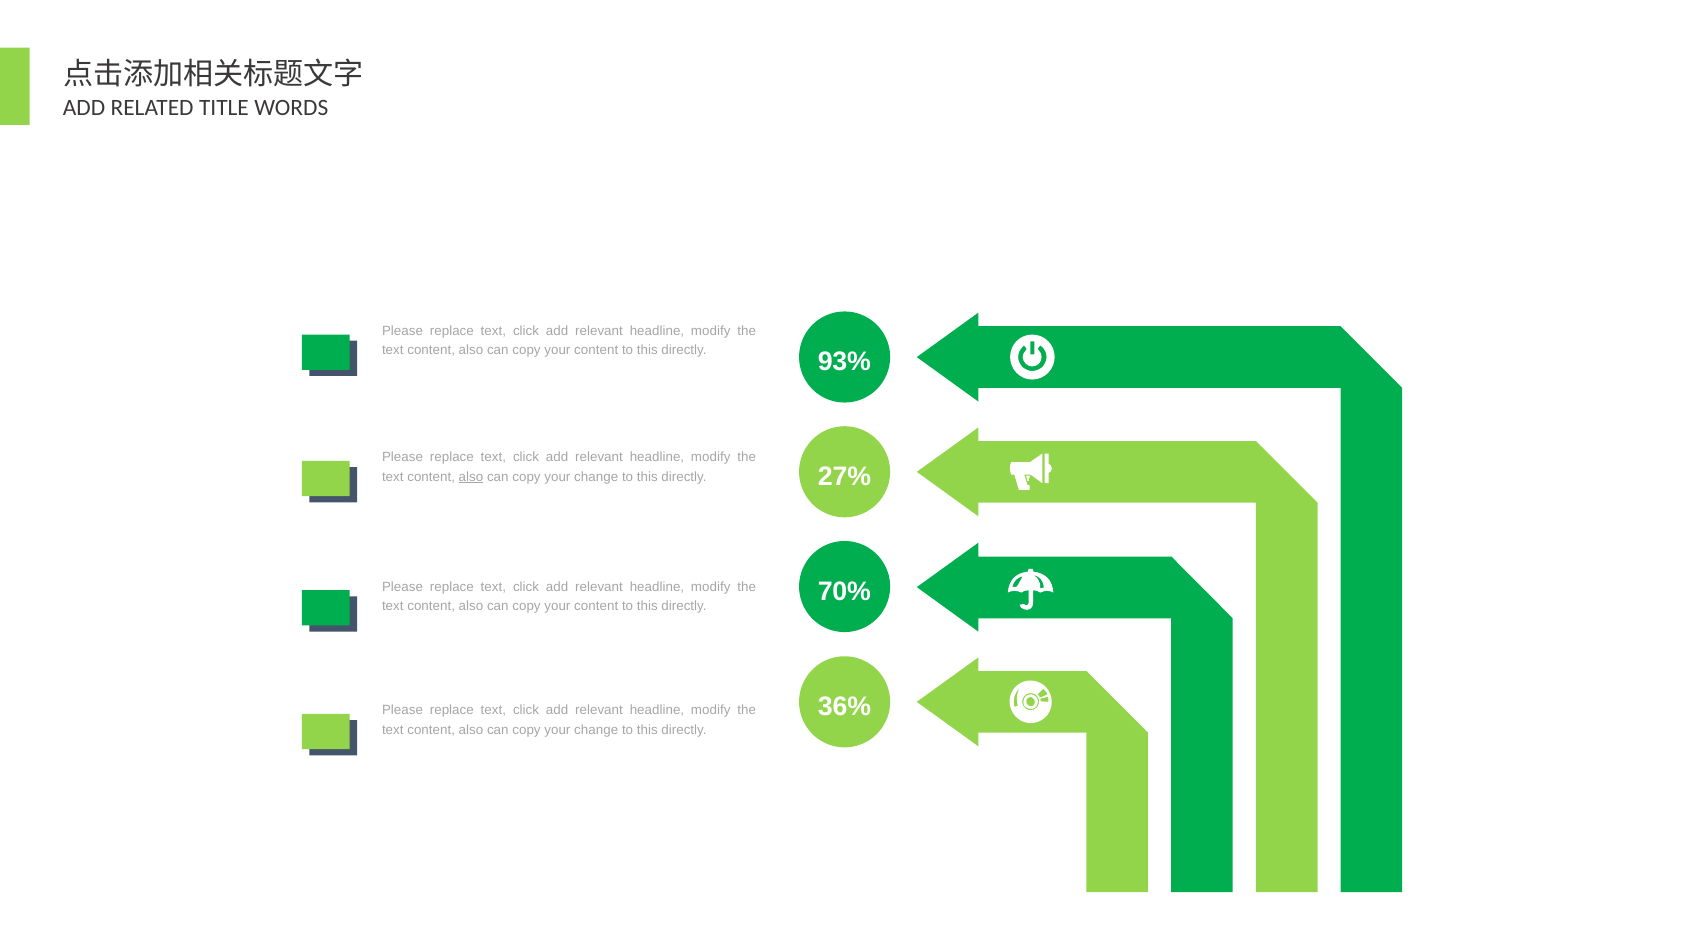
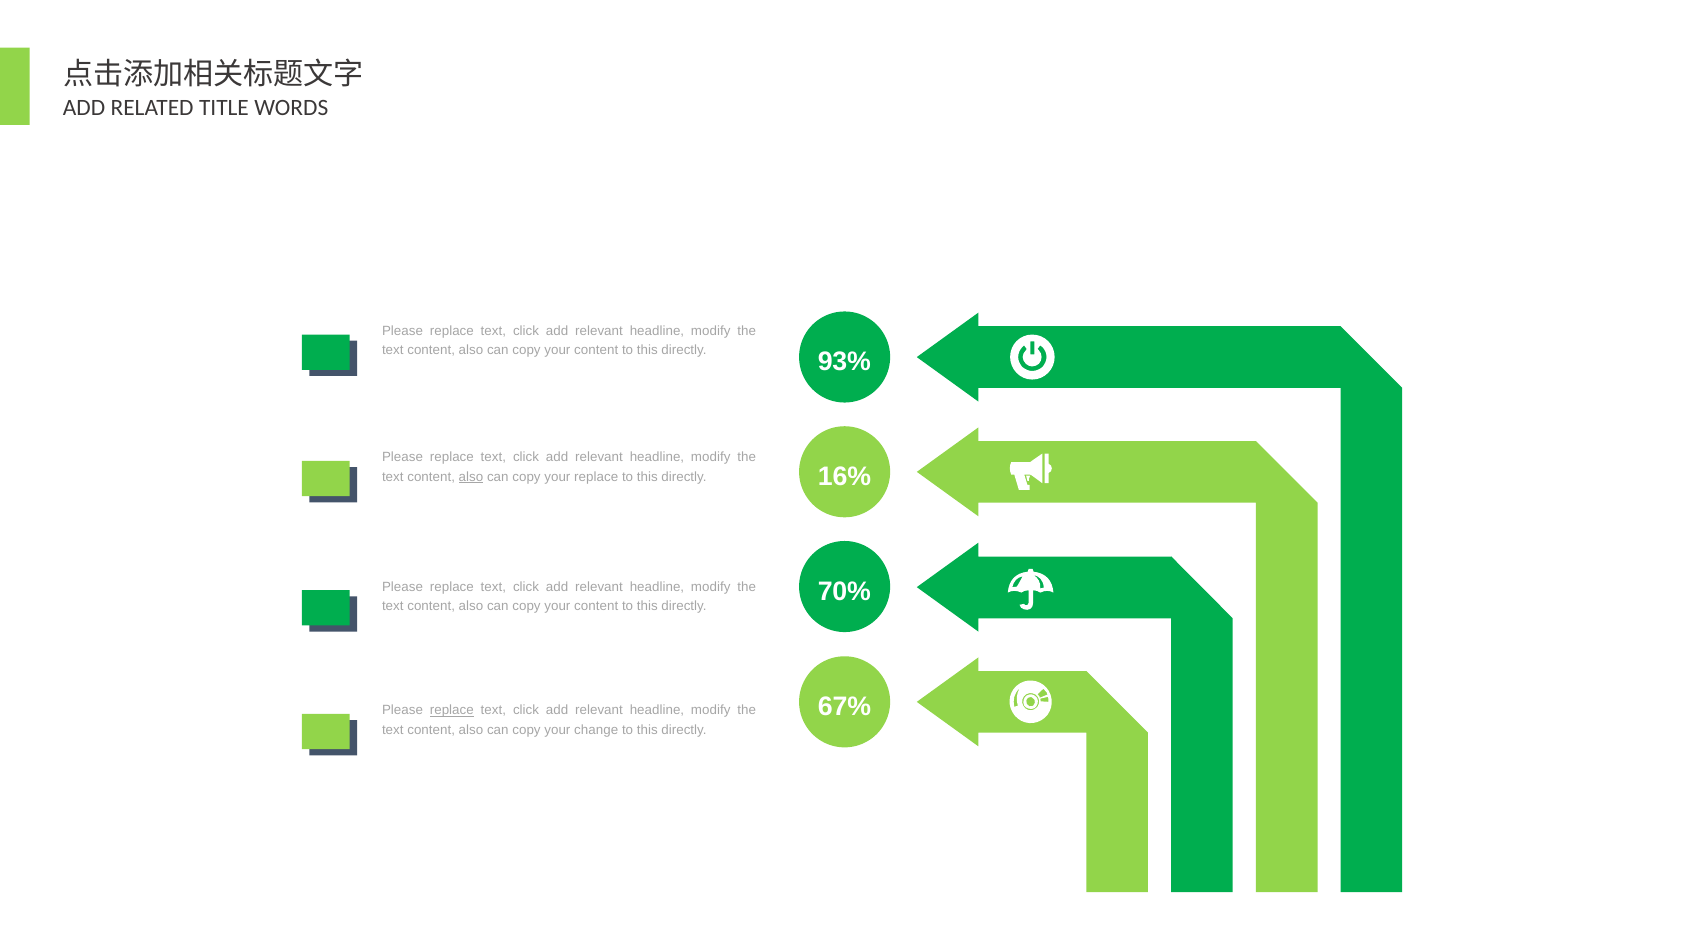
27%: 27% -> 16% (844, 477)
change: change -> replace (596, 477)
36%: 36% -> 67% (844, 707)
replace underline: none -> present (452, 710)
